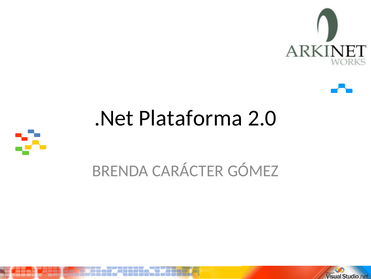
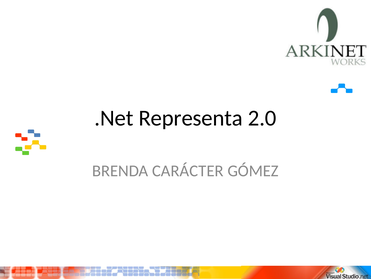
Plataforma: Plataforma -> Representa (191, 118)
